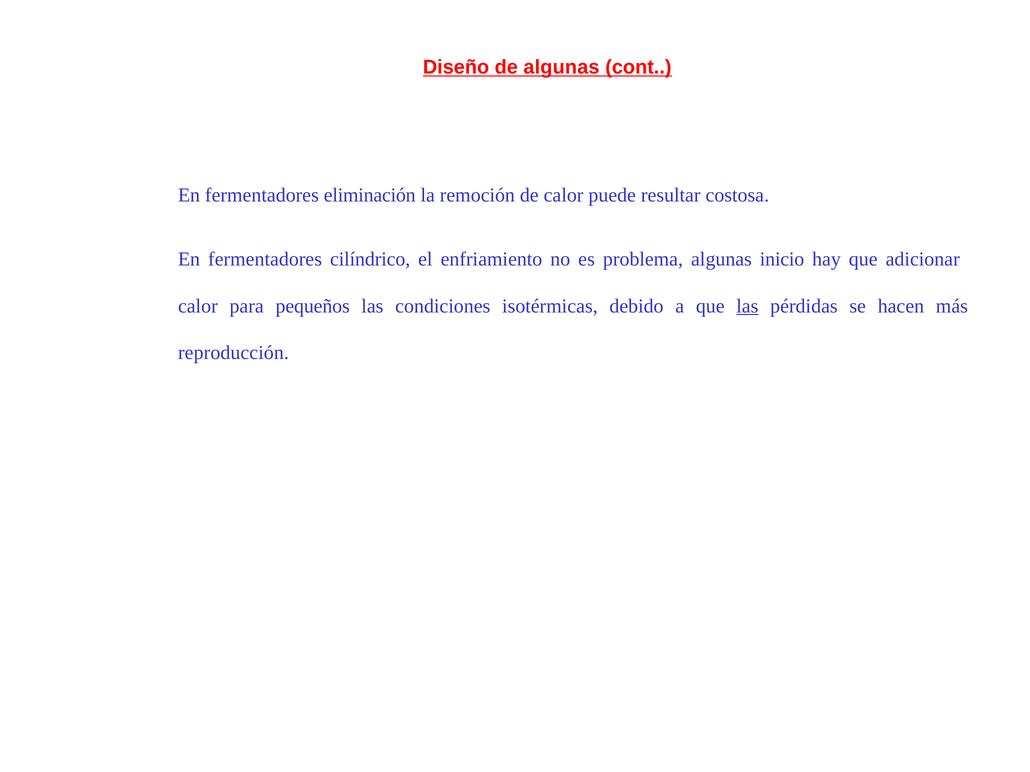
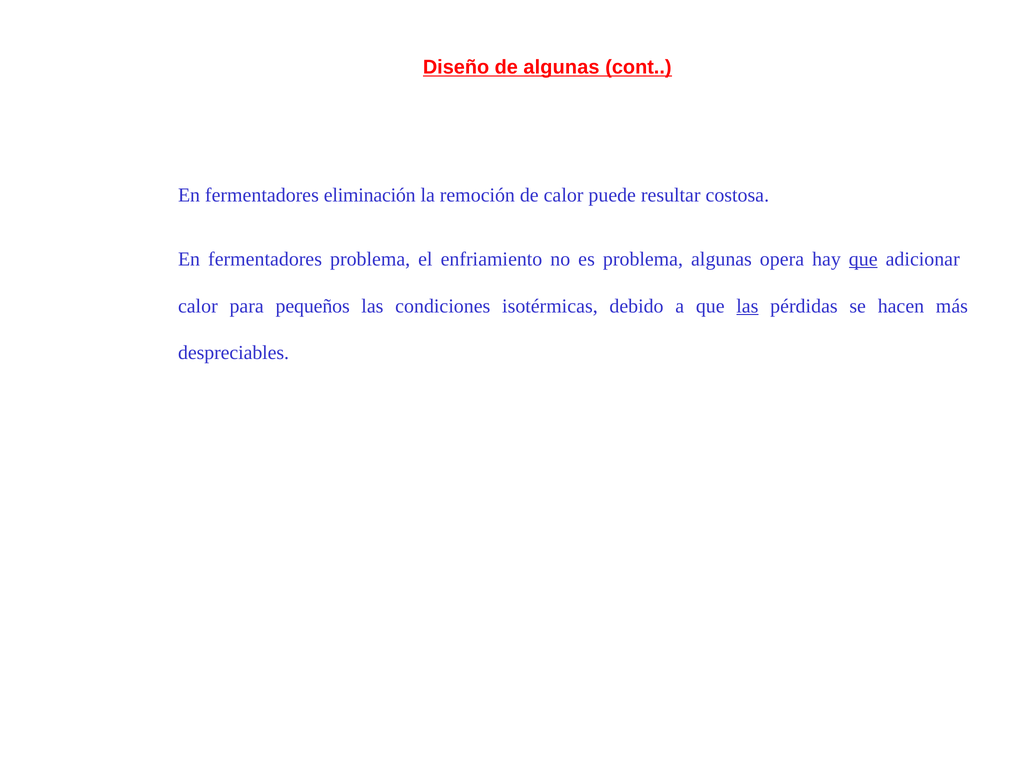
fermentadores cilíndrico: cilíndrico -> problema (370, 259)
inicio: inicio -> opera (782, 259)
que underline: none -> present (863, 259)
reproducción: reproducción -> despreciables (234, 353)
